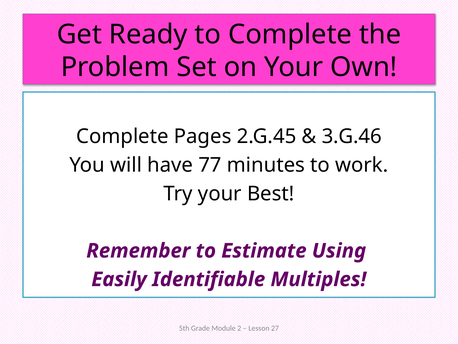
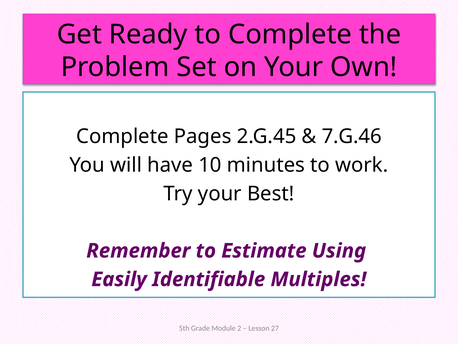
3.G.46: 3.G.46 -> 7.G.46 (352, 136)
77: 77 -> 10 (210, 165)
